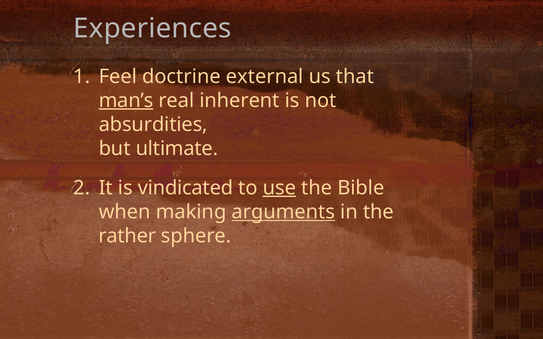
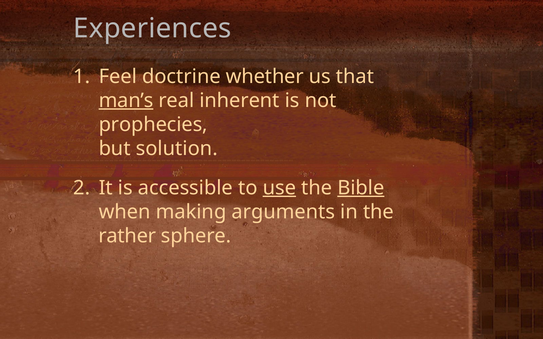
external: external -> whether (265, 76)
absurdities: absurdities -> prophecies (153, 125)
ultimate: ultimate -> solution (177, 149)
vindicated: vindicated -> accessible (185, 188)
Bible underline: none -> present (361, 188)
arguments underline: present -> none (283, 212)
